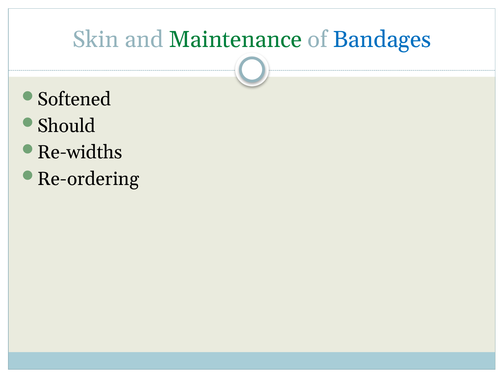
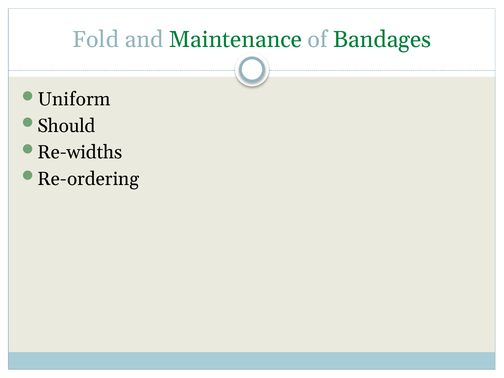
Skin: Skin -> Fold (96, 40)
Bandages colour: blue -> green (382, 40)
Softened: Softened -> Uniform (74, 99)
